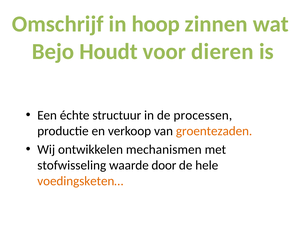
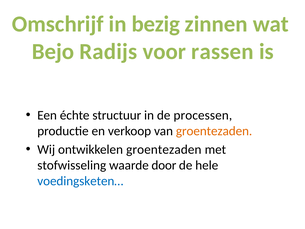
hoop: hoop -> bezig (156, 24)
Houdt: Houdt -> Radijs (108, 51)
dieren: dieren -> rassen (222, 51)
ontwikkelen mechanismen: mechanismen -> groentezaden (164, 149)
voedingsketen… colour: orange -> blue (80, 181)
